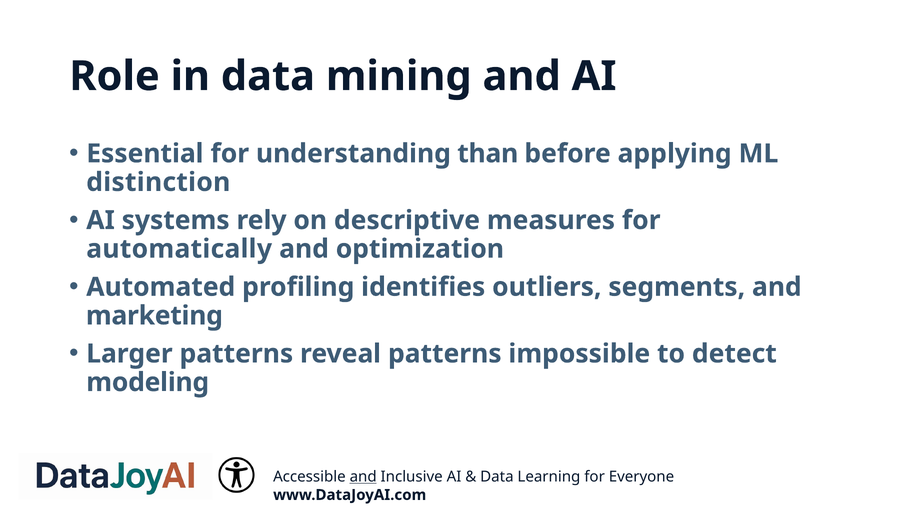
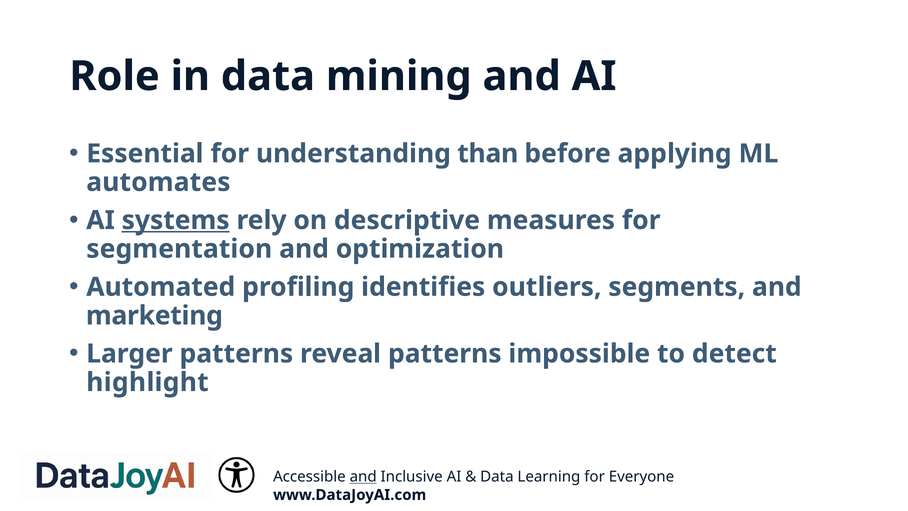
distinction: distinction -> automates (158, 182)
systems underline: none -> present (176, 220)
automatically: automatically -> segmentation (179, 249)
modeling: modeling -> highlight (147, 382)
